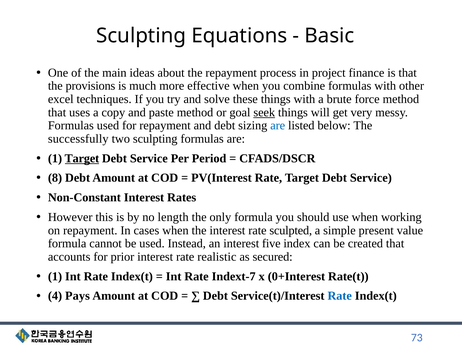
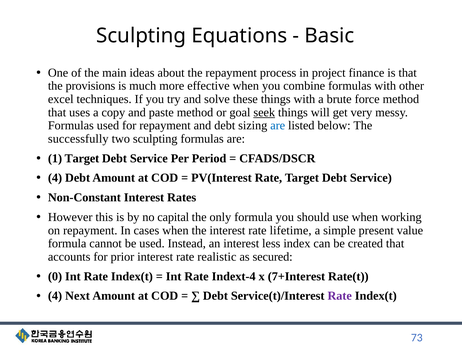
Target underline: present -> none (82, 158)
8: 8 -> 4 (55, 178)
length: length -> capital (173, 217)
sculpted: sculpted -> lifetime (291, 230)
five: five -> less (271, 243)
1: 1 -> 0 (55, 276)
Indext-7: Indext-7 -> Indext-4 (234, 276)
0+Interest: 0+Interest -> 7+Interest (296, 276)
Pays: Pays -> Next (78, 296)
Rate colour: blue -> purple (340, 296)
